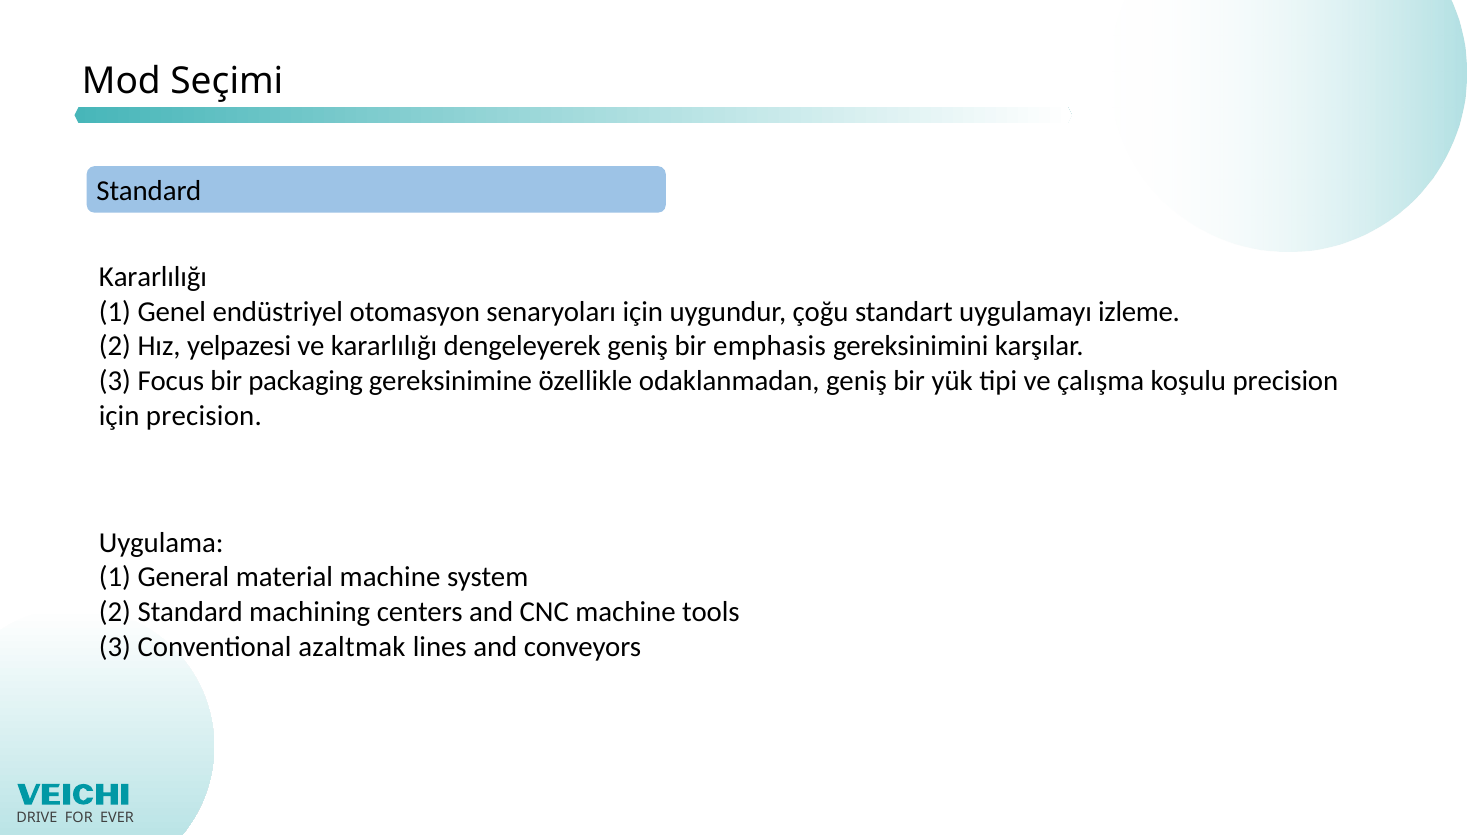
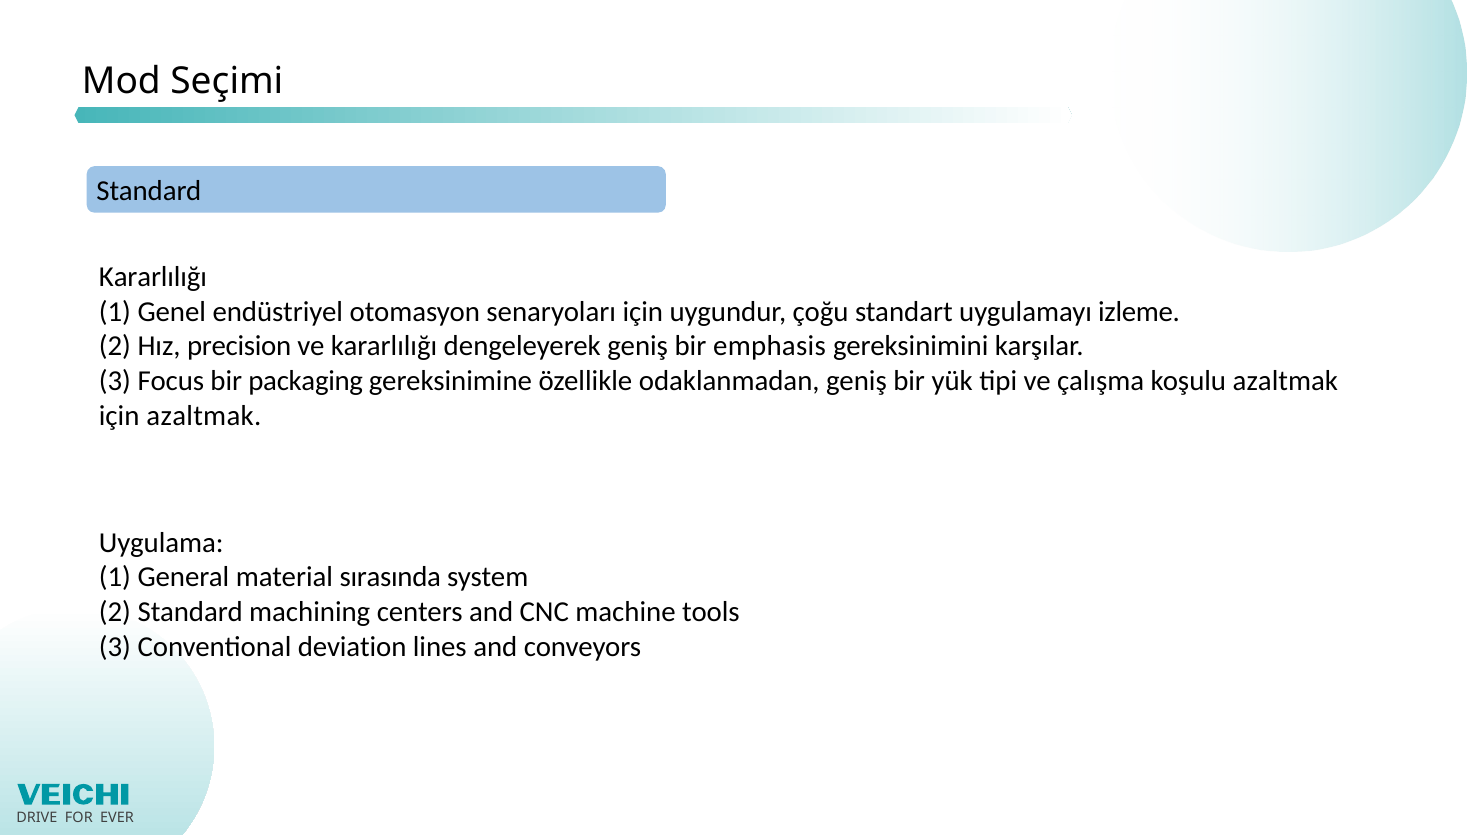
yelpazesi: yelpazesi -> precision (239, 346)
koşulu precision: precision -> azaltmak (1285, 381)
için precision: precision -> azaltmak (204, 416)
material machine: machine -> sırasında (390, 577)
azaltmak: azaltmak -> deviation (352, 647)
